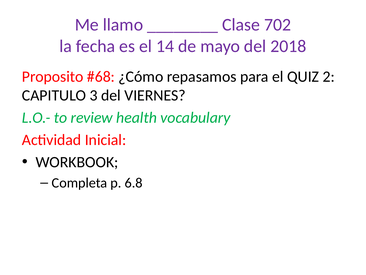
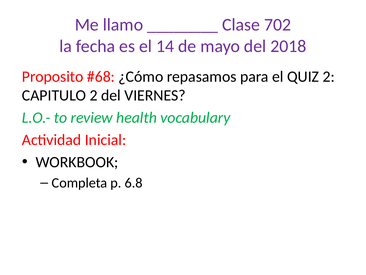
CAPITULO 3: 3 -> 2 (94, 95)
